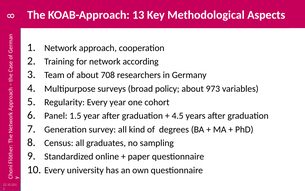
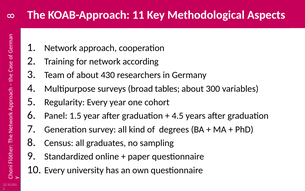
13: 13 -> 11 (138, 15)
708: 708 -> 430 (108, 75)
policy: policy -> tables (167, 89)
973: 973 -> 300 (213, 89)
